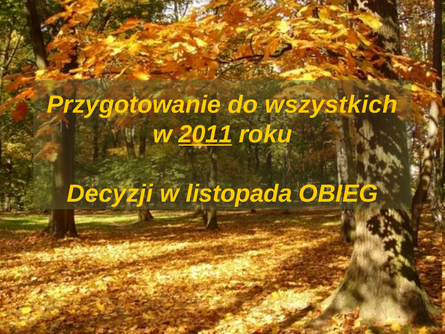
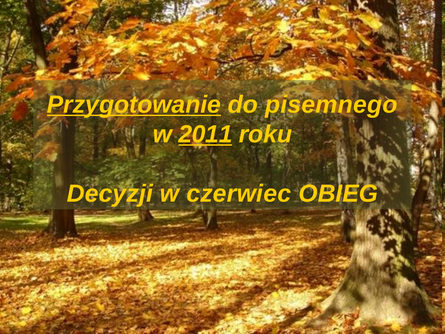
Przygotowanie underline: none -> present (134, 105)
wszystkich: wszystkich -> pisemnego (331, 105)
listopada: listopada -> czerwiec (239, 194)
